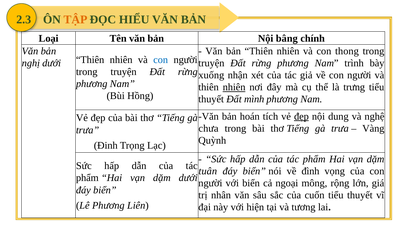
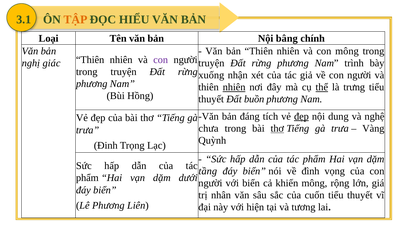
2.3: 2.3 -> 3.1 (24, 20)
con thong: thong -> mông (347, 51)
nghị dưới: dưới -> giác (52, 63)
con colour: blue -> purple (161, 60)
thể underline: none -> present (322, 87)
mình: mình -> buồn (254, 99)
hoán: hoán -> đáng (250, 117)
thơ underline: none -> present (277, 129)
tuân: tuân -> tầng (208, 171)
ngoại: ngoại -> khiến (287, 183)
